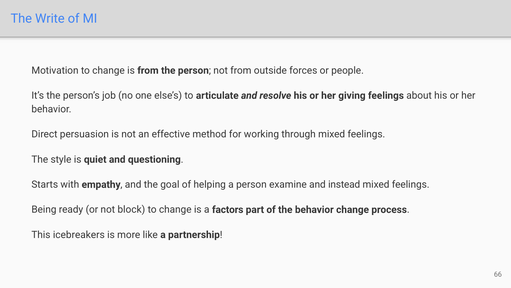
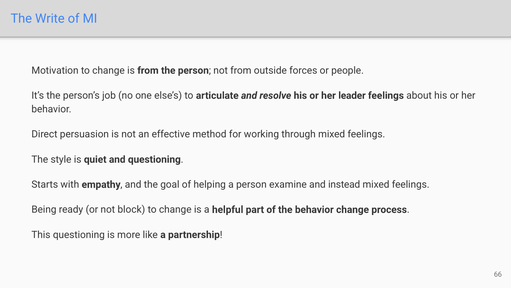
giving: giving -> leader (352, 95)
factors: factors -> helpful (228, 209)
This icebreakers: icebreakers -> questioning (79, 234)
